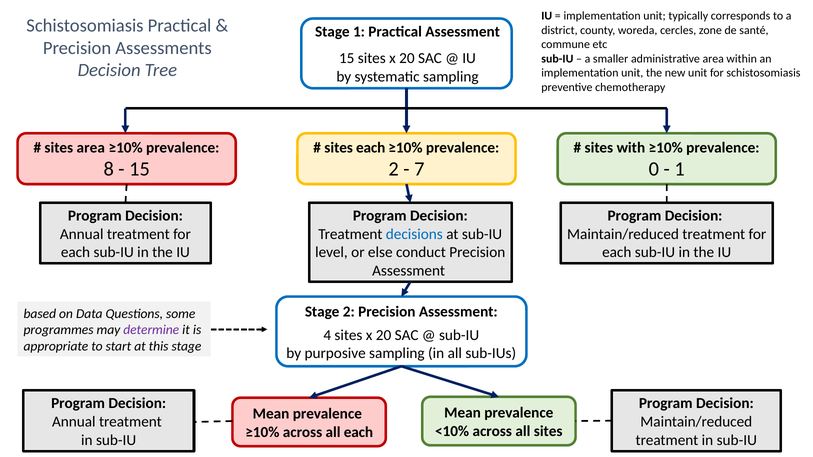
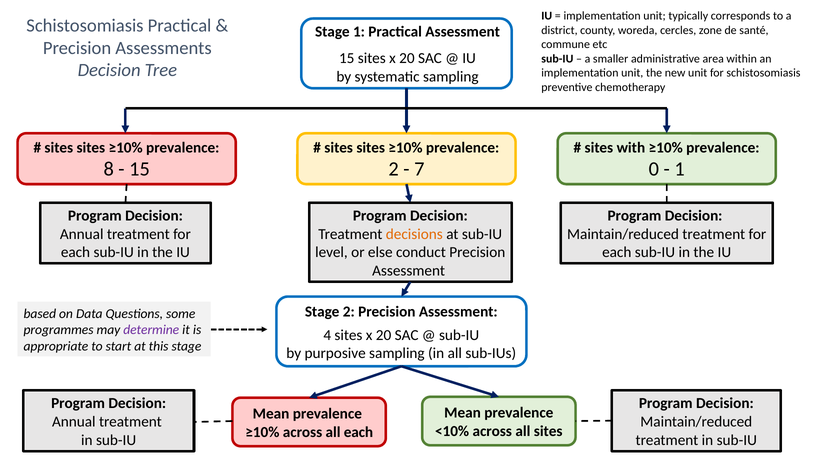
area: area -> sites (91, 148)
each: each -> sites (371, 148)
decisions colour: blue -> orange (414, 234)
